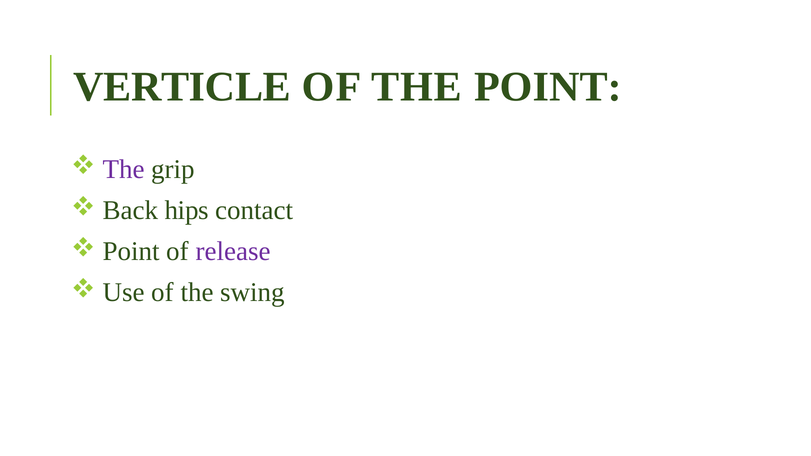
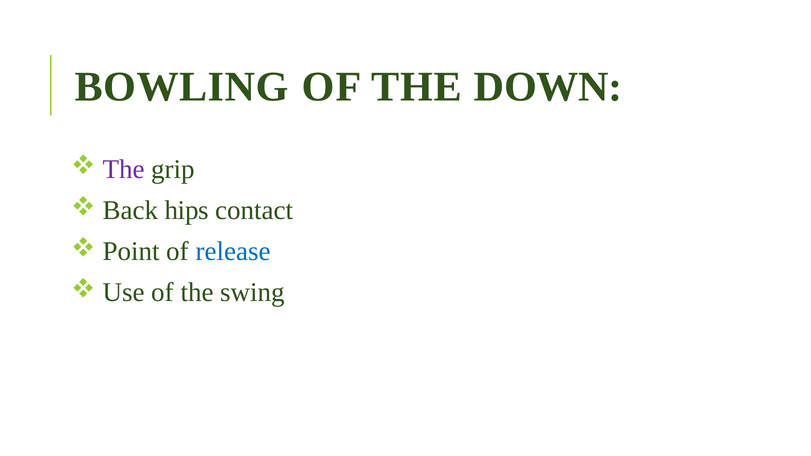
VERTICLE: VERTICLE -> BOWLING (182, 87)
THE POINT: POINT -> DOWN (548, 87)
release colour: purple -> blue (233, 252)
